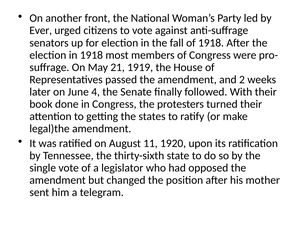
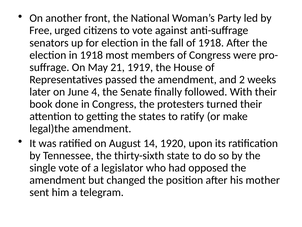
Ever: Ever -> Free (41, 30)
11: 11 -> 14 (151, 143)
